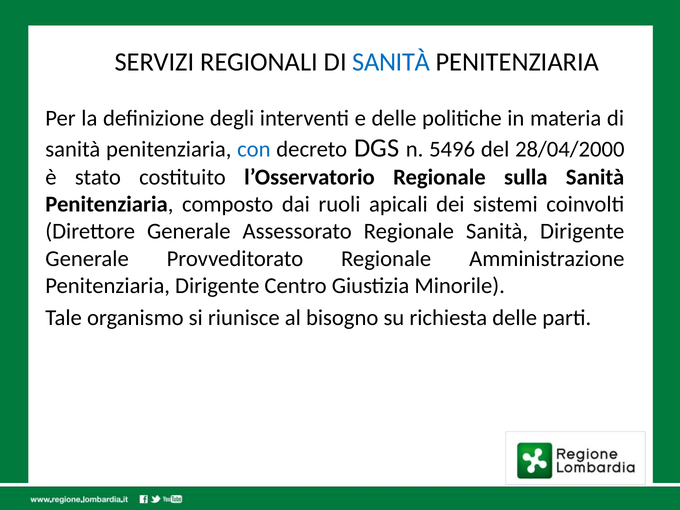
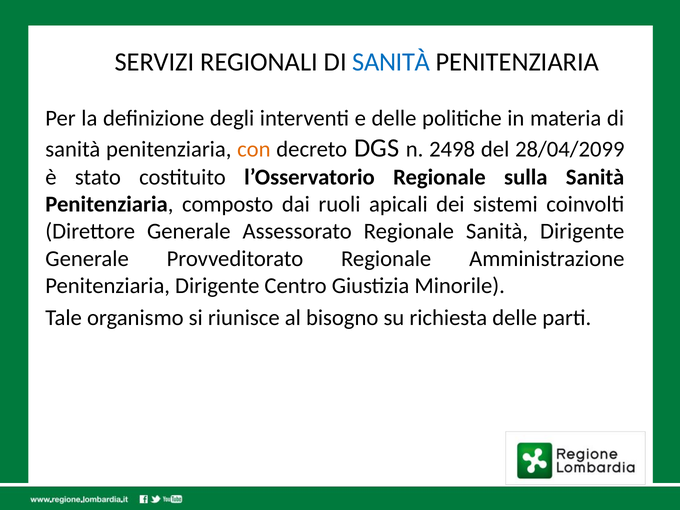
con colour: blue -> orange (254, 149)
5496: 5496 -> 2498 (452, 149)
28/04/2000: 28/04/2000 -> 28/04/2099 (570, 149)
